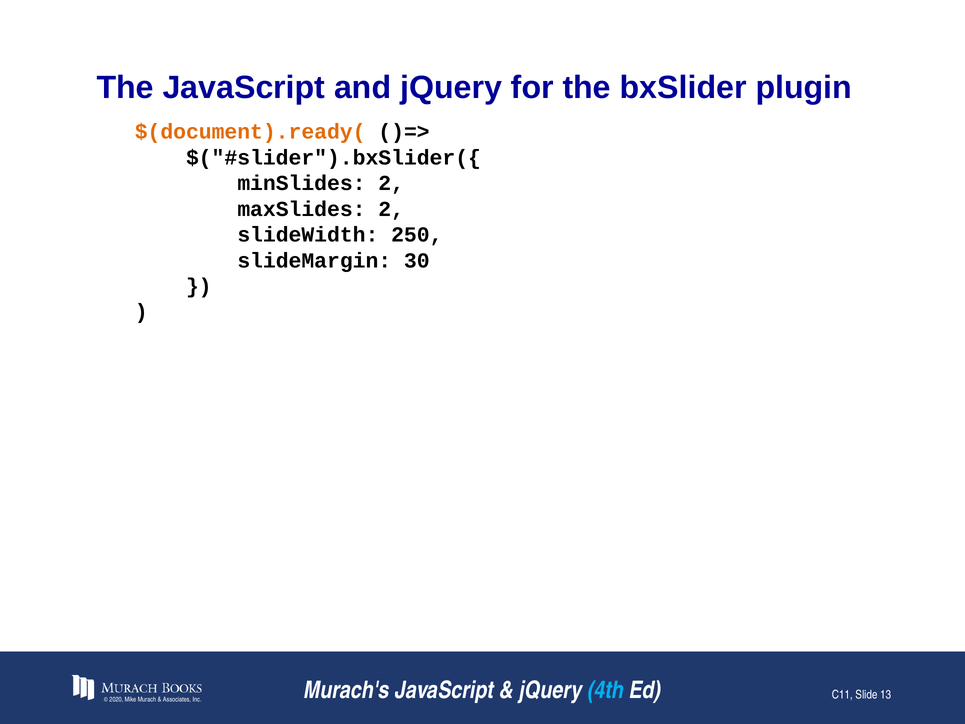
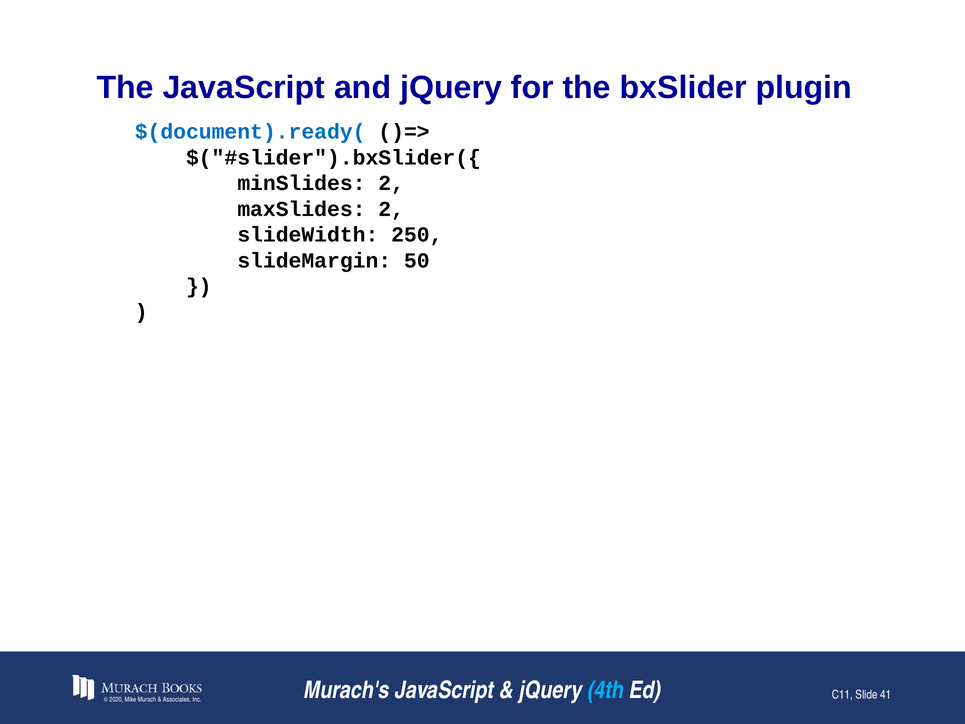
$(document).ready( colour: orange -> blue (250, 132)
30: 30 -> 50 (417, 260)
13: 13 -> 41 (886, 694)
